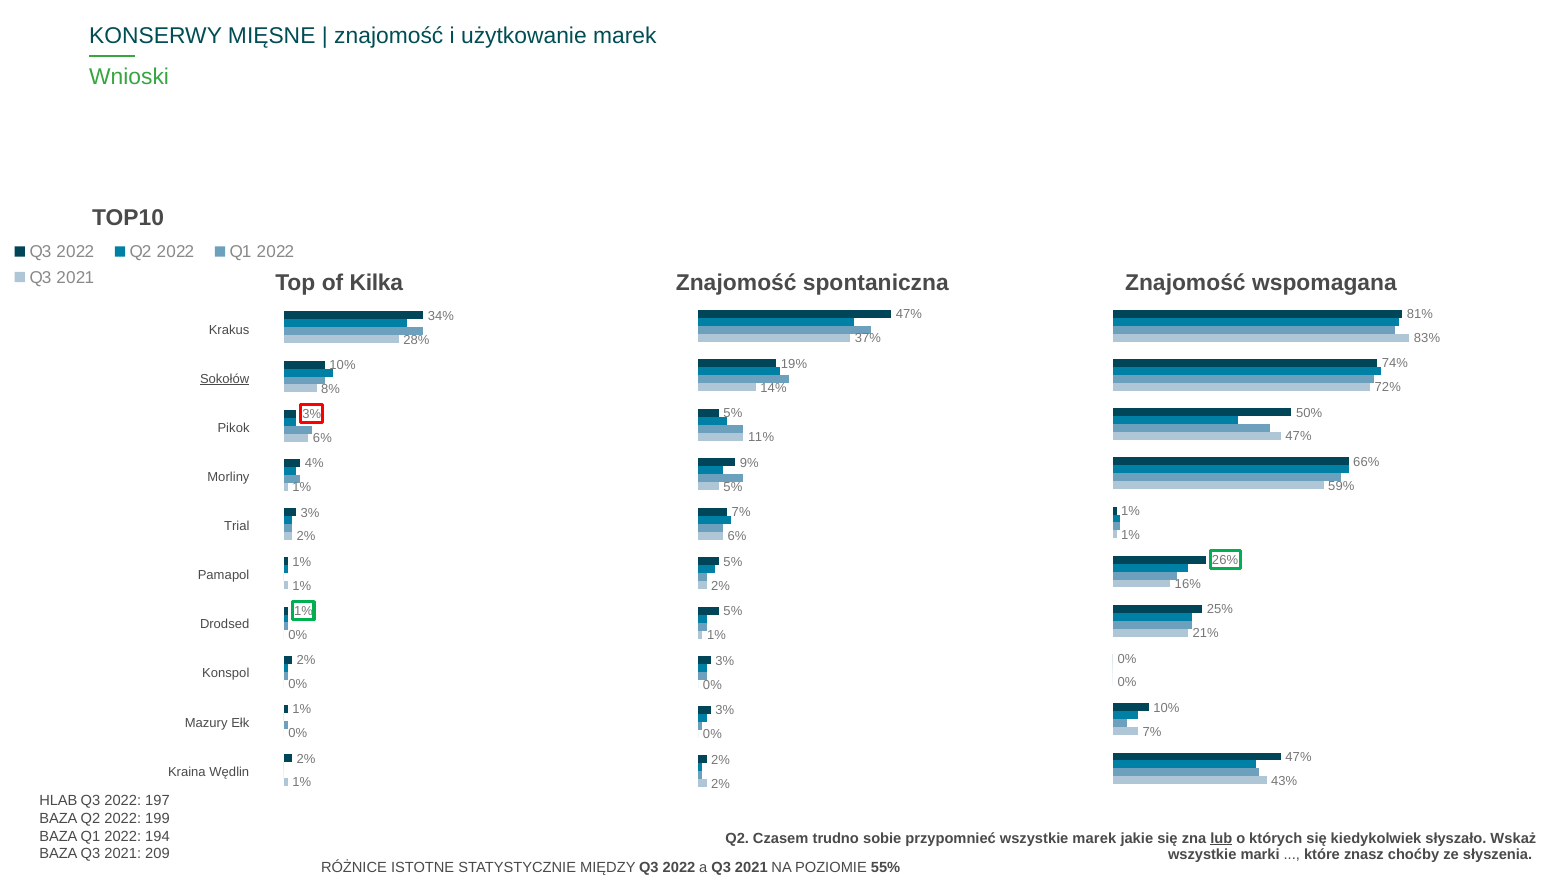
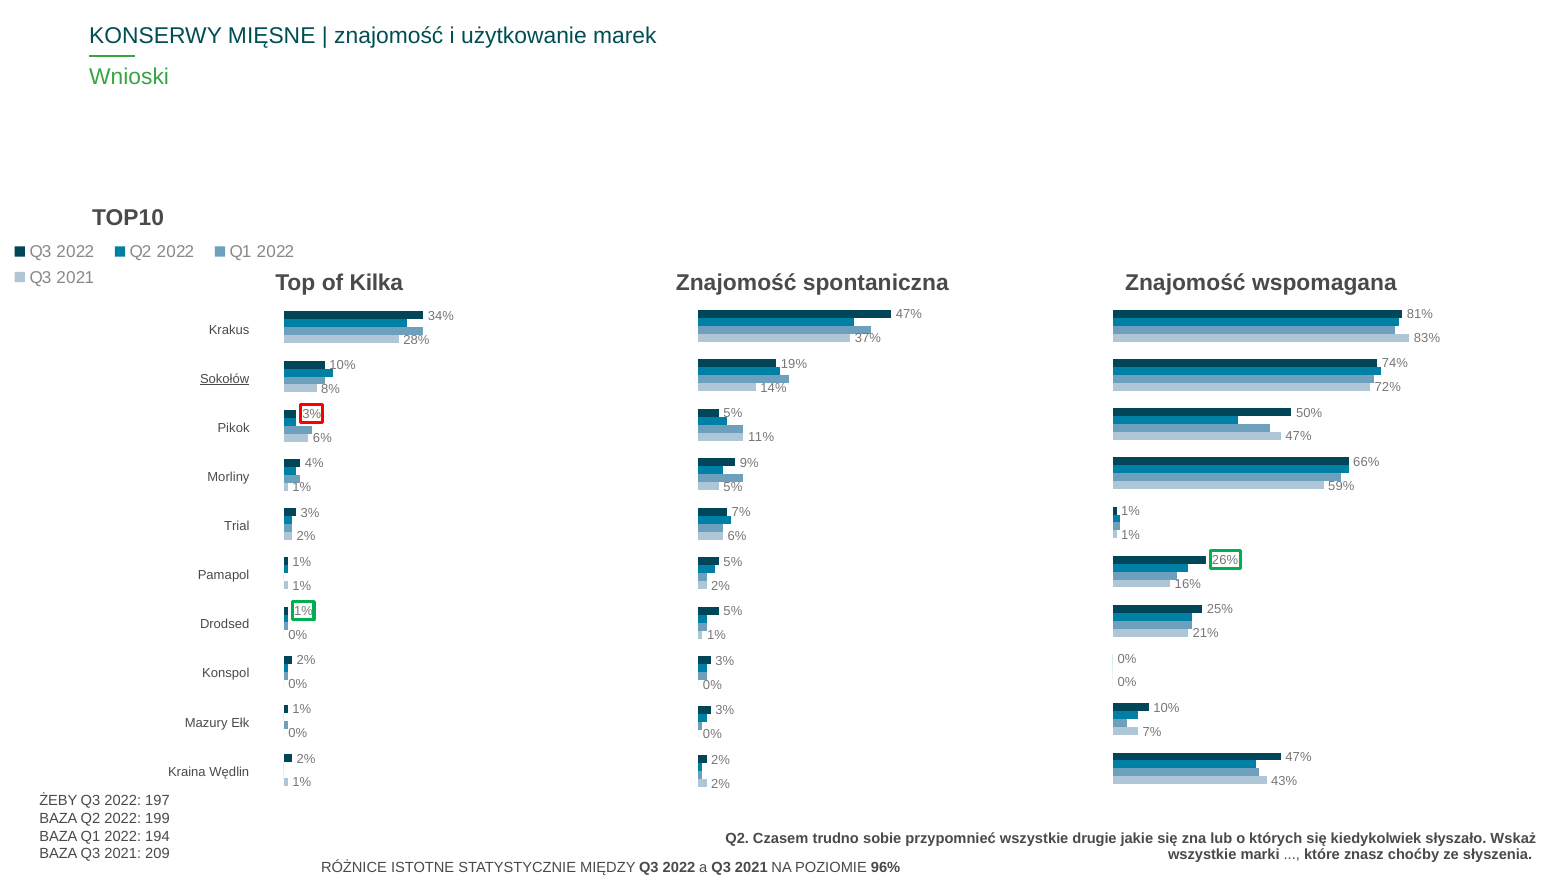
HLAB: HLAB -> ŻEBY (58, 801)
wszystkie marek: marek -> drugie (1095, 838)
lub underline: present -> none (1221, 838)
55%: 55% -> 96% (886, 867)
